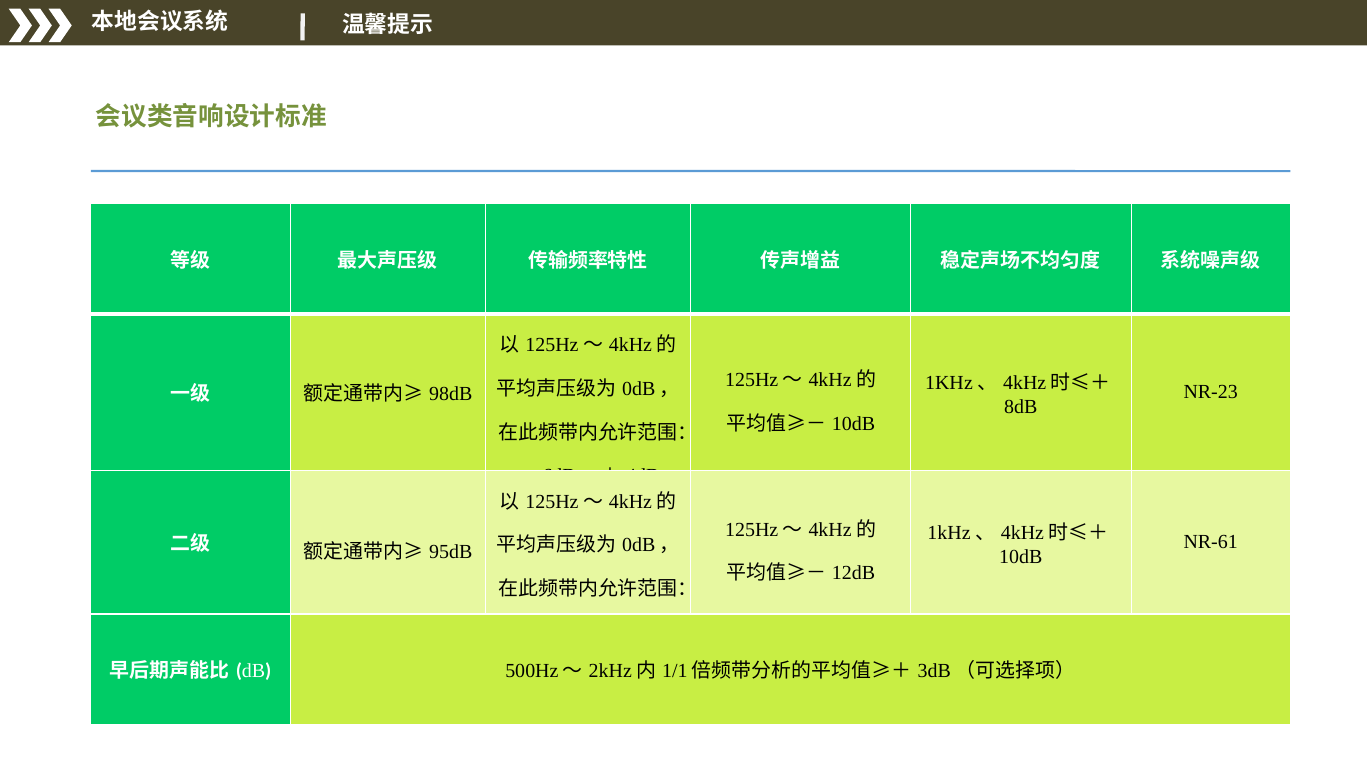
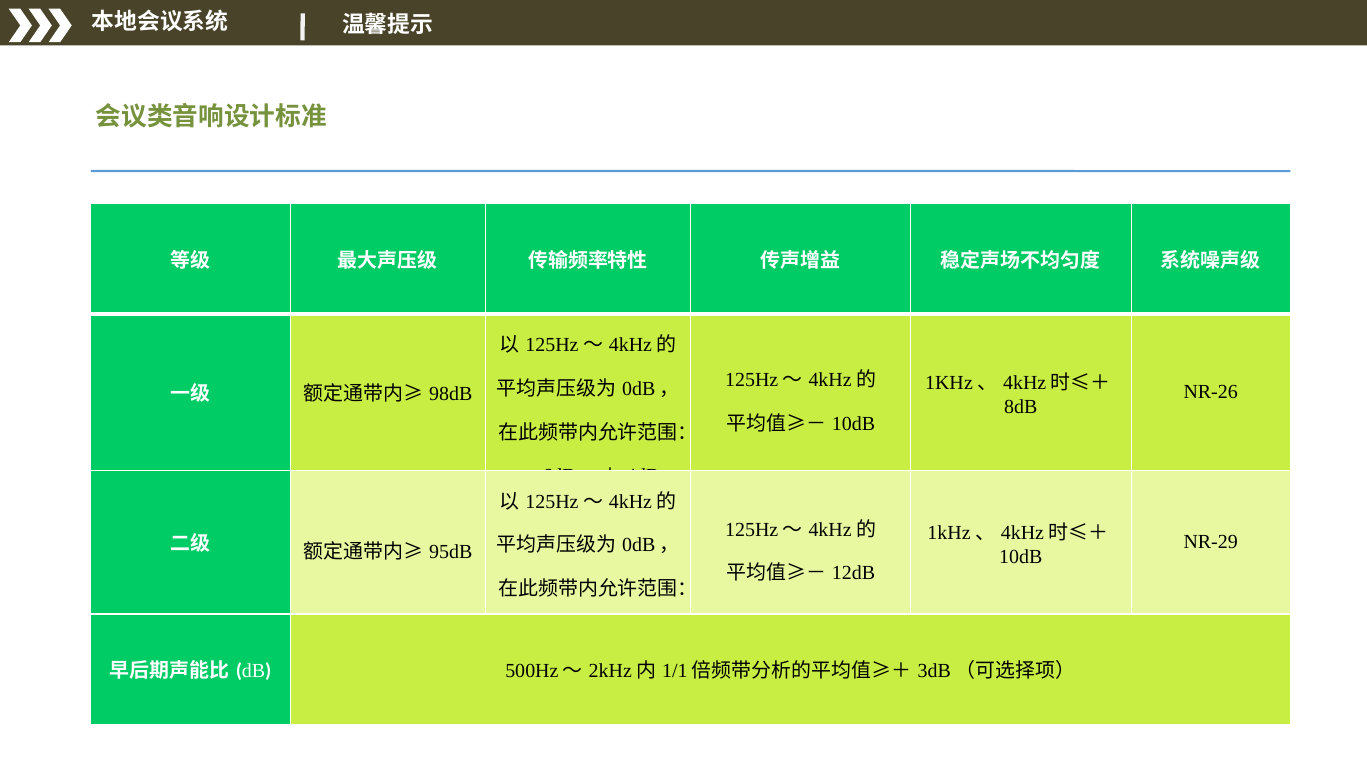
NR-23: NR-23 -> NR-26 (1211, 392)
NR-61: NR-61 -> NR-29 (1211, 542)
